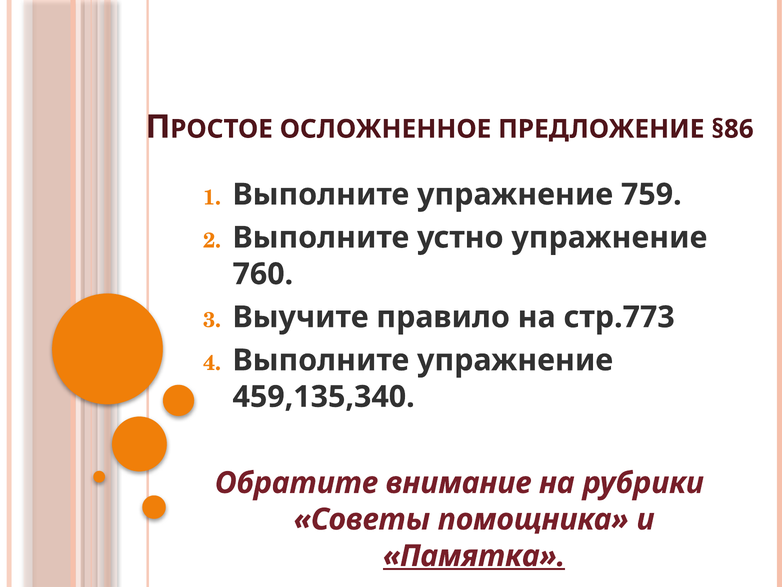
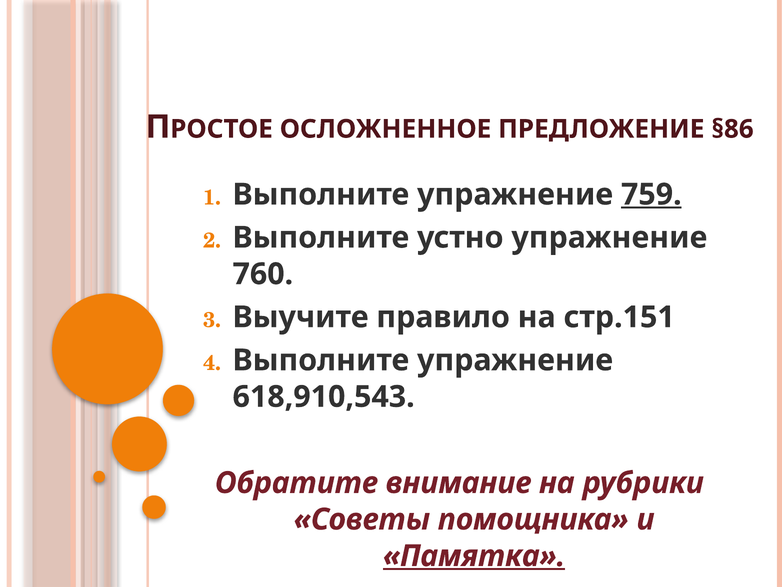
759 underline: none -> present (651, 194)
стр.773: стр.773 -> стр.151 (619, 317)
459,135,340: 459,135,340 -> 618,910,543 (324, 396)
